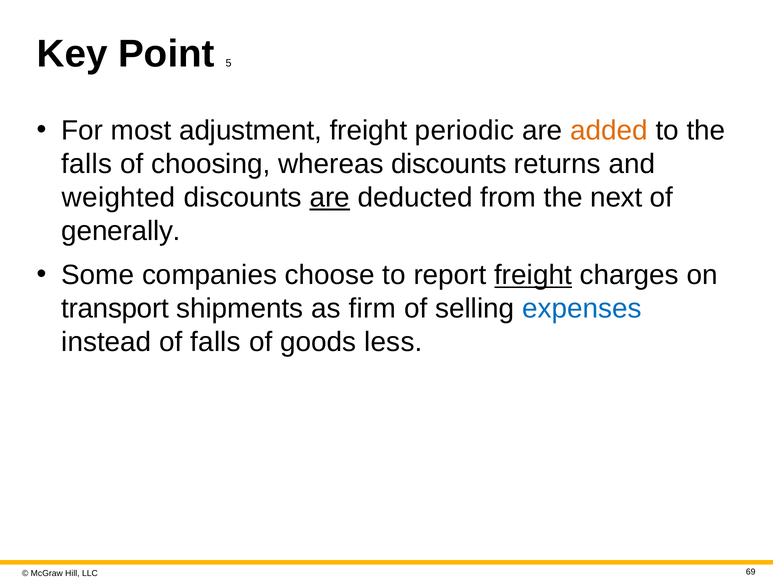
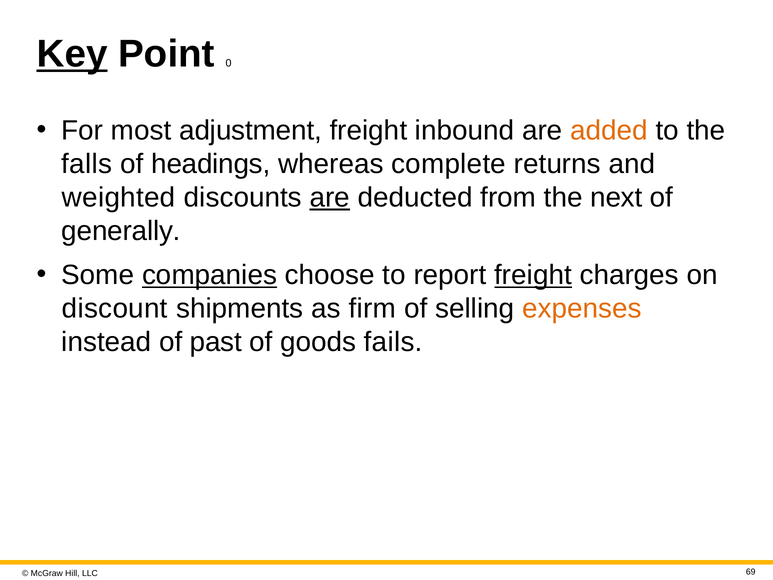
Key underline: none -> present (72, 54)
5: 5 -> 0 (229, 63)
periodic: periodic -> inbound (465, 130)
choosing: choosing -> headings (211, 164)
whereas discounts: discounts -> complete (449, 164)
companies underline: none -> present (210, 275)
transport: transport -> discount (115, 309)
expenses colour: blue -> orange (582, 309)
of falls: falls -> past (216, 342)
less: less -> fails (393, 342)
